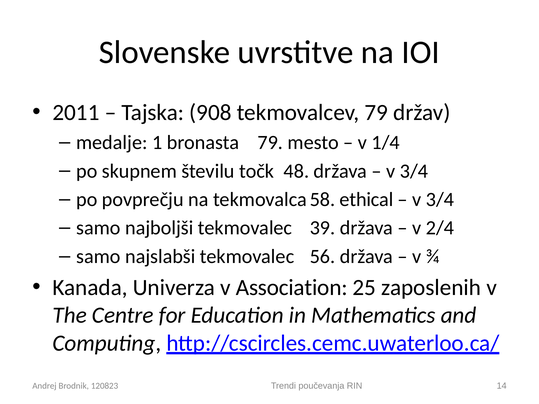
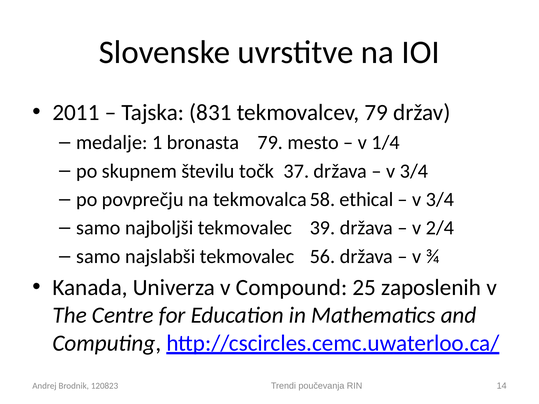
908: 908 -> 831 (210, 113)
48: 48 -> 37 (296, 171)
Association: Association -> Compound (292, 288)
